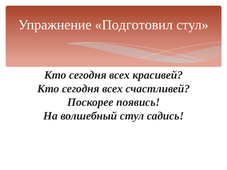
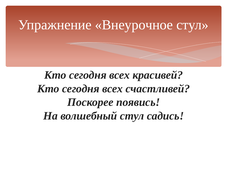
Подготовил: Подготовил -> Внеурочное (134, 25)
